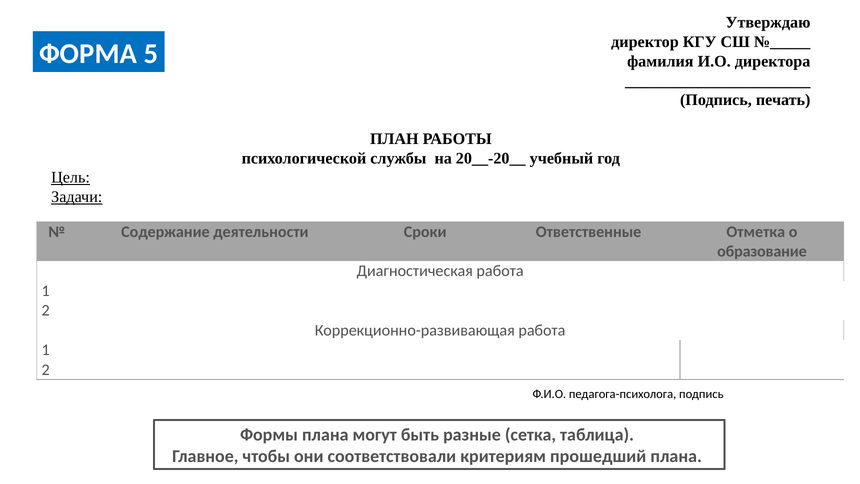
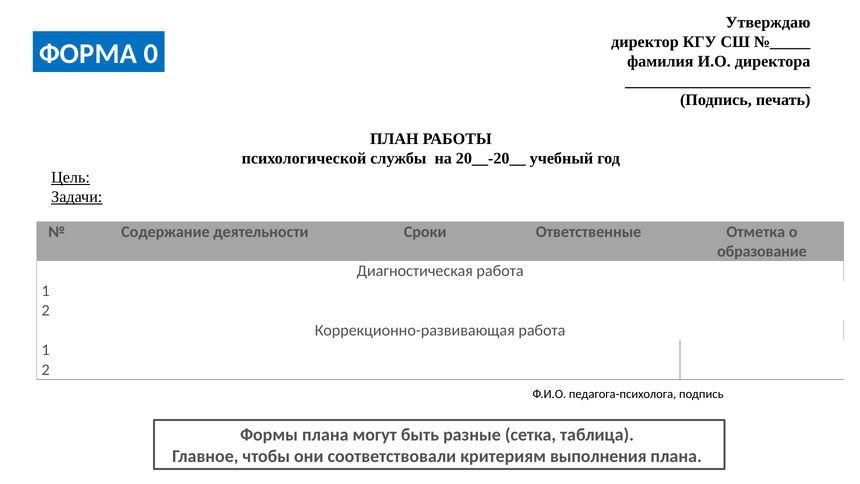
5: 5 -> 0 (151, 54)
прошедший: прошедший -> выполнения (598, 456)
